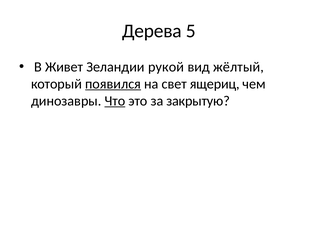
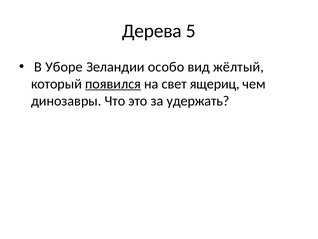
Живет: Живет -> Уборе (64, 67)
рукой: рукой -> особо (166, 67)
Что underline: present -> none (115, 101)
закрытую: закрытую -> удержать (198, 101)
